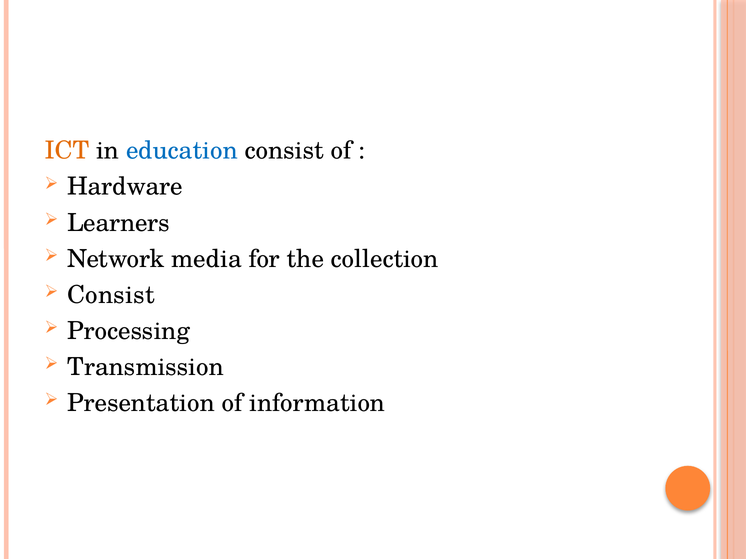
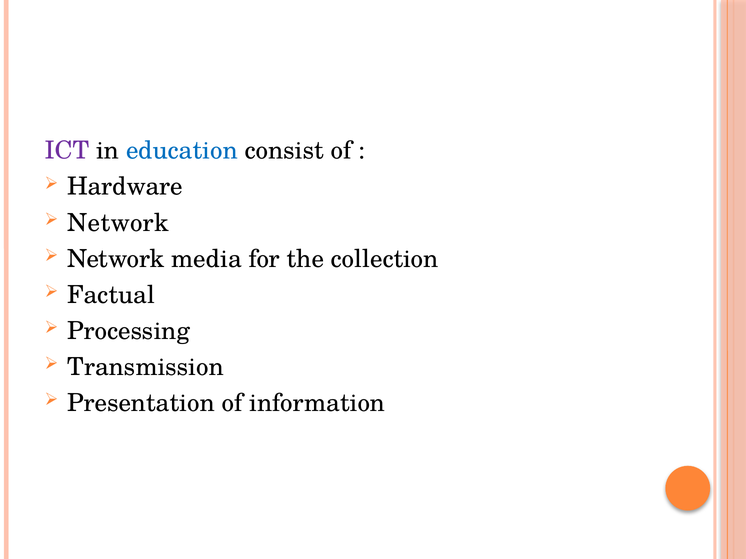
ICT colour: orange -> purple (67, 151)
Learners: Learners -> Network (118, 223)
Consist: Consist -> Factual (111, 295)
